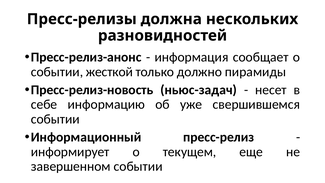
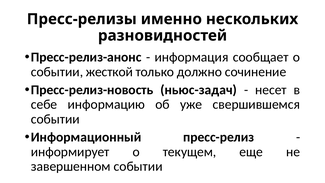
должна: должна -> именно (171, 19)
пирамиды: пирамиды -> сочинение (256, 72)
